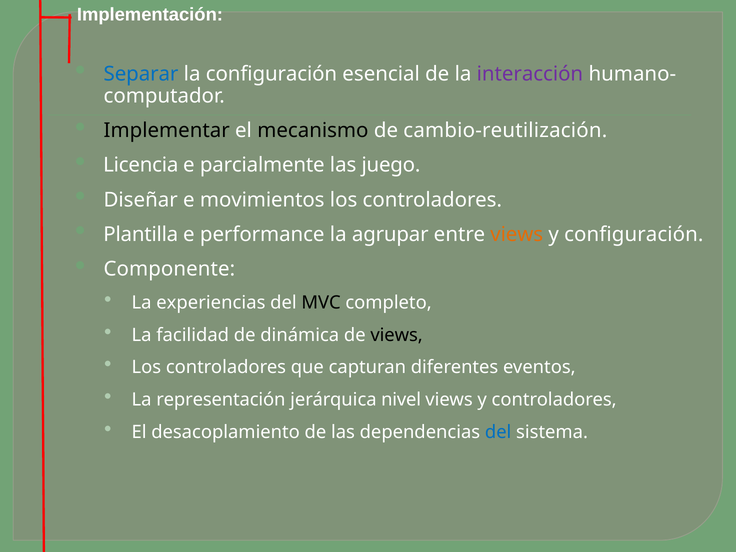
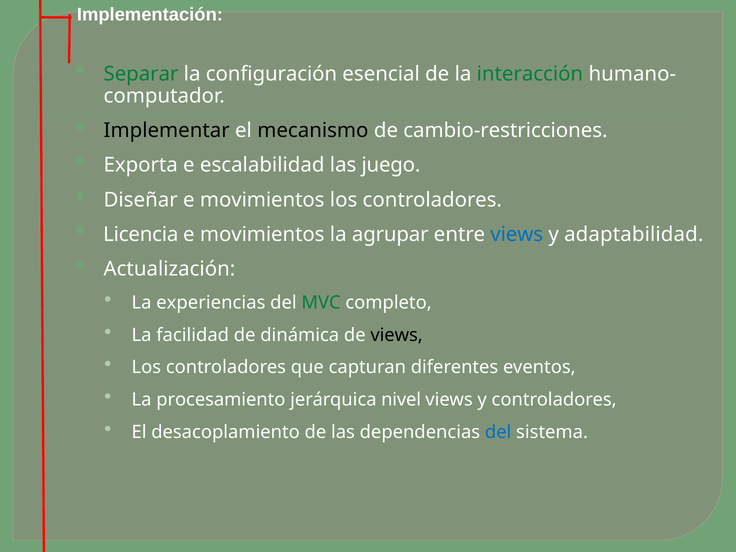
Separar colour: blue -> green (141, 74)
interacción colour: purple -> green (530, 74)
cambio-reutilización: cambio-reutilización -> cambio-restricciones (505, 131)
Licencia: Licencia -> Exporta (141, 165)
parcialmente: parcialmente -> escalabilidad (262, 165)
Plantilla: Plantilla -> Licencia (141, 234)
performance: performance -> movimientos (262, 234)
views colour: orange -> blue (517, 234)
y configuración: configuración -> adaptabilidad (634, 234)
Componente: Componente -> Actualización (169, 269)
MVC colour: black -> green (321, 303)
representación: representación -> procesamiento (221, 400)
